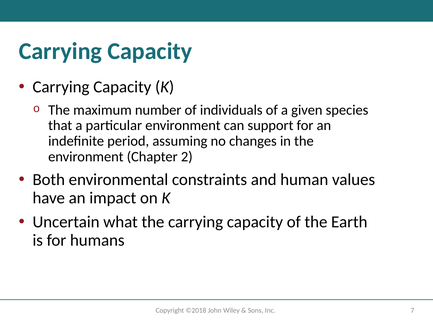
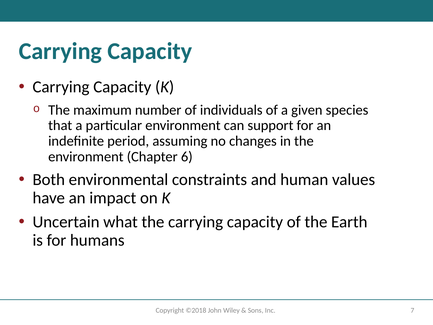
2: 2 -> 6 (187, 157)
